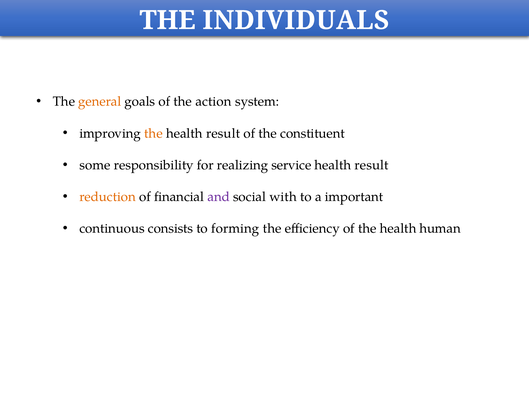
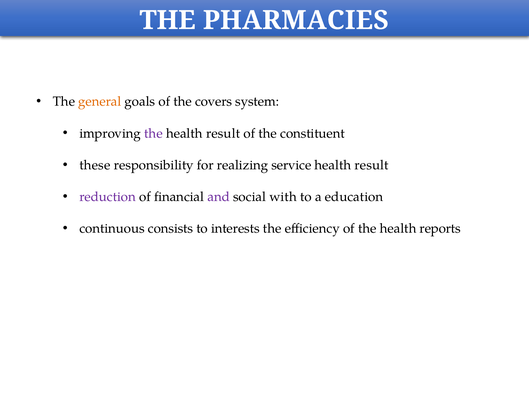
INDIVIDUALS: INDIVIDUALS -> PHARMACIES (296, 20)
action: action -> covers (214, 101)
the colour: orange -> purple (154, 133)
some: some -> these (95, 165)
reduction colour: orange -> purple (108, 197)
important: important -> education (354, 197)
forming: forming -> interests (235, 228)
human: human -> reports (440, 228)
